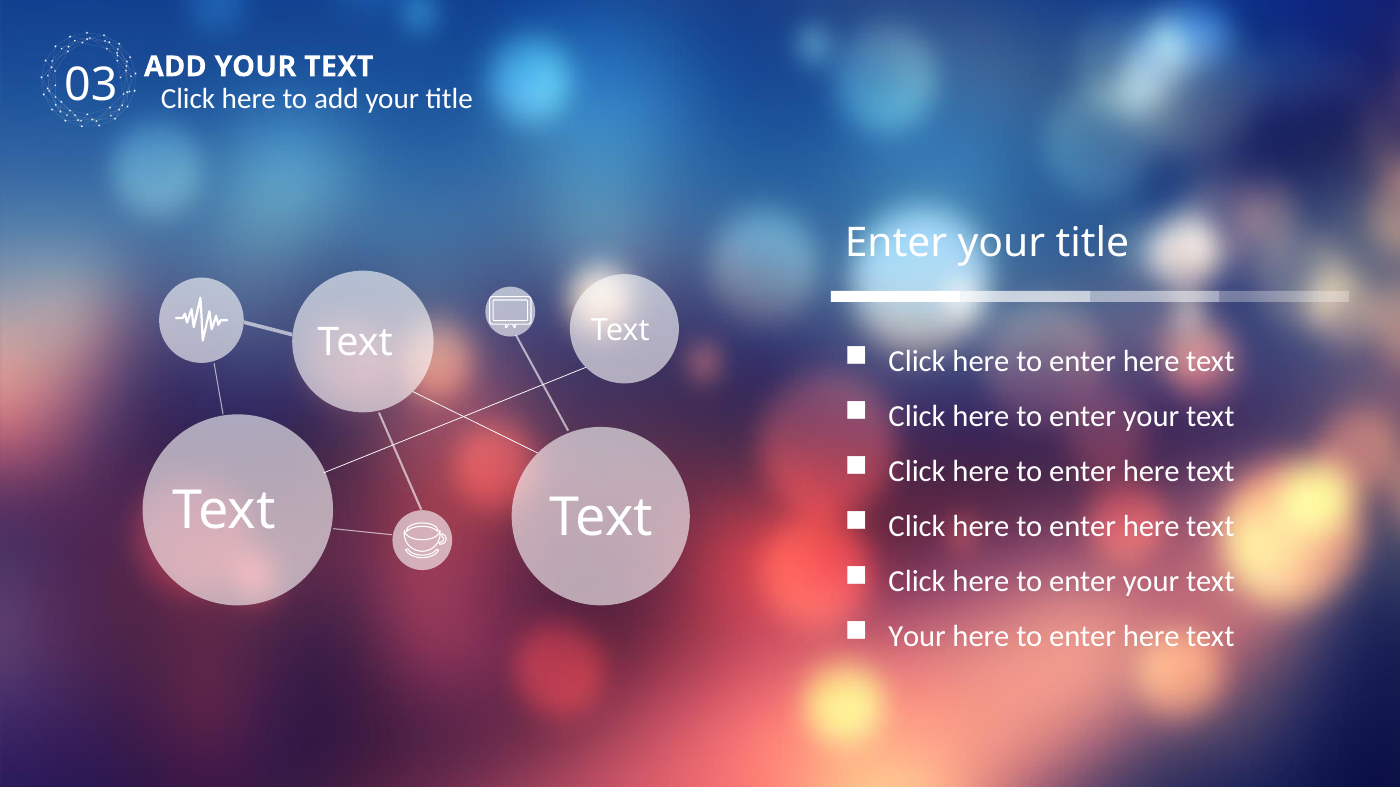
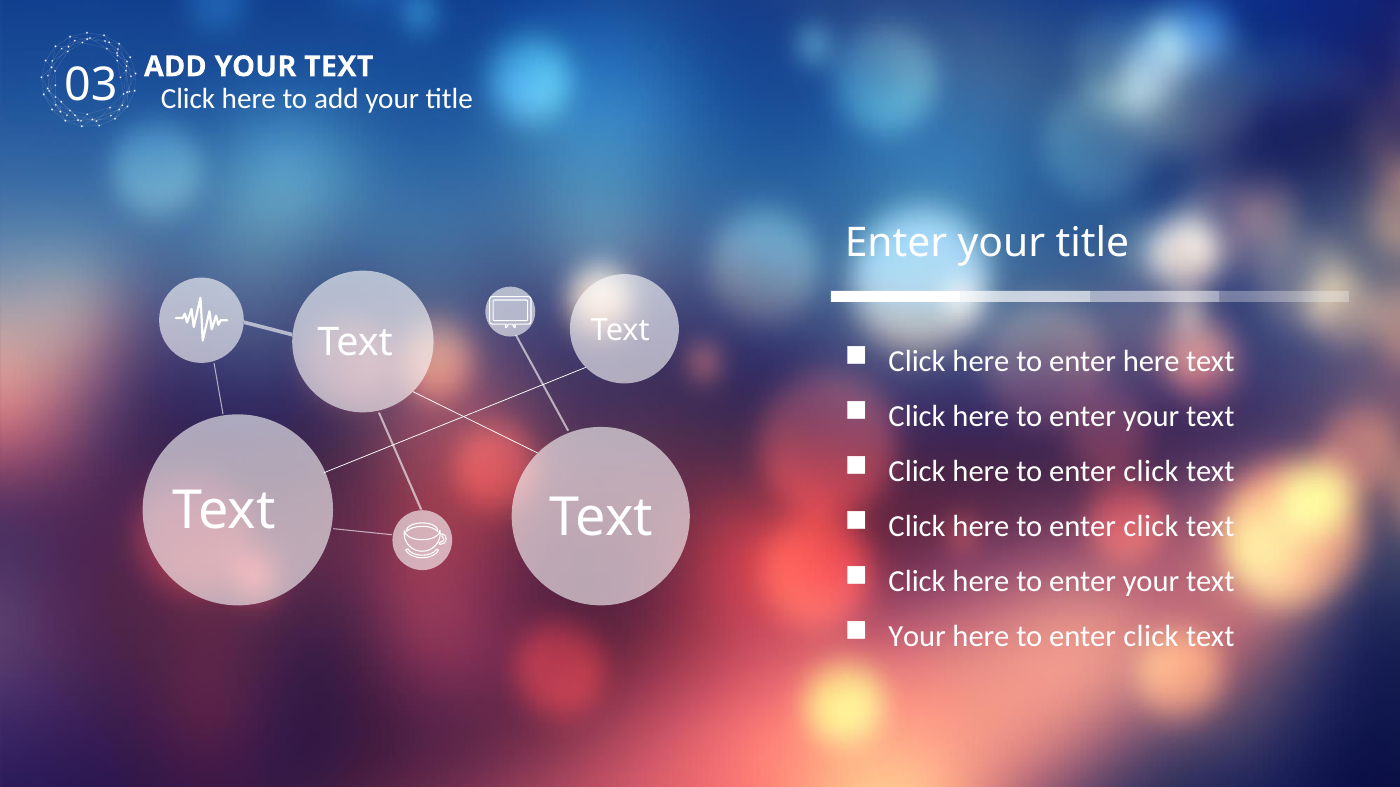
here: here -> click (1151, 472)
here: here -> click (1151, 527)
here: here -> click (1151, 637)
